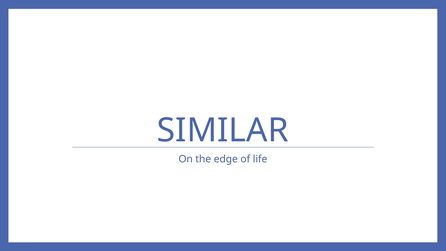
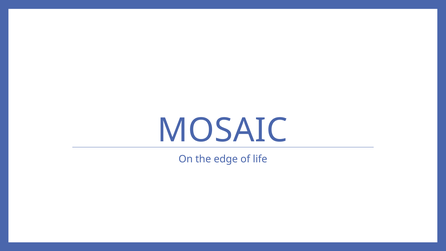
SIMILAR: SIMILAR -> MOSAIC (223, 130)
